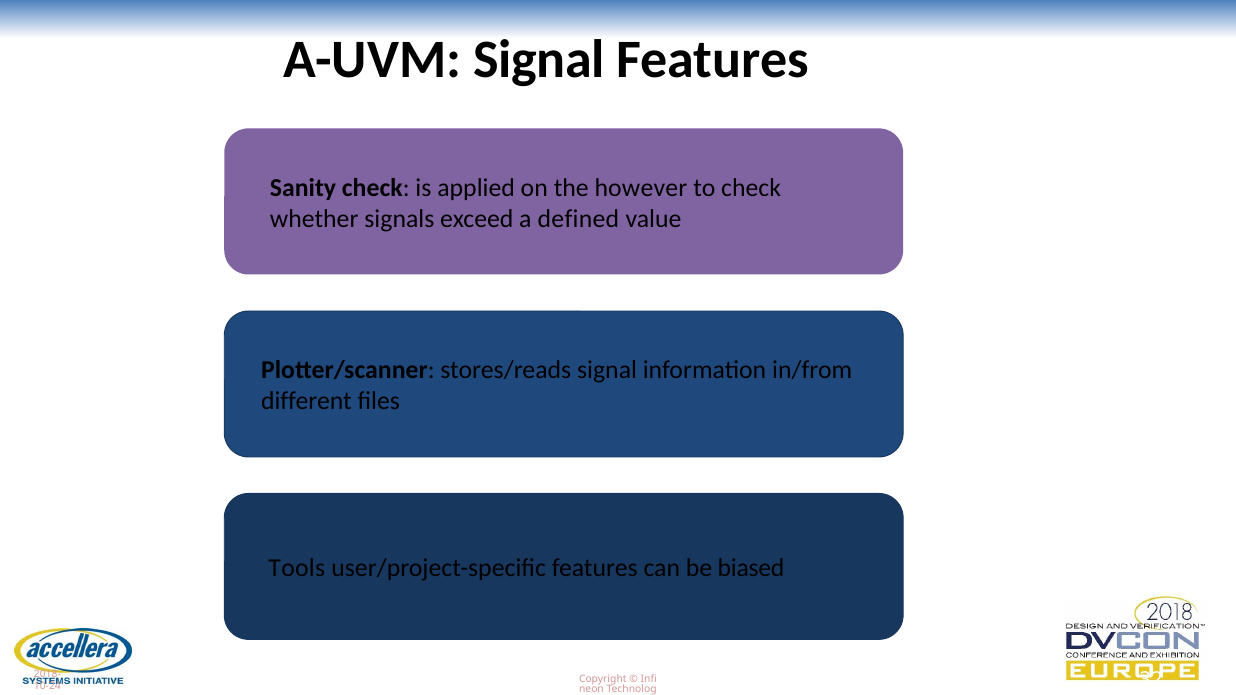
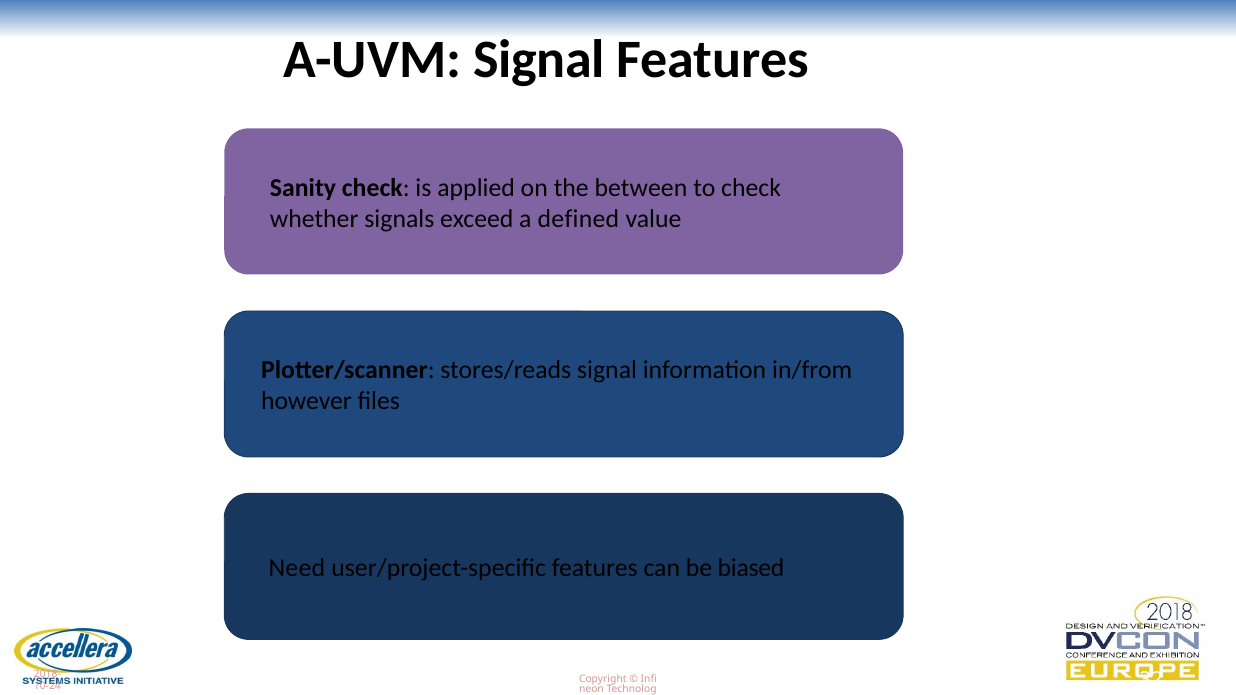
however: however -> between (641, 188)
different: different -> however (307, 401)
Tools: Tools -> Need (297, 568)
